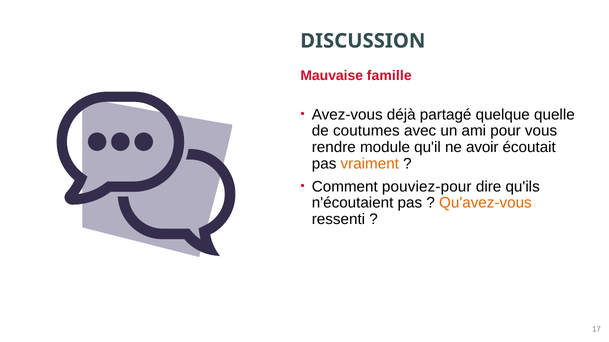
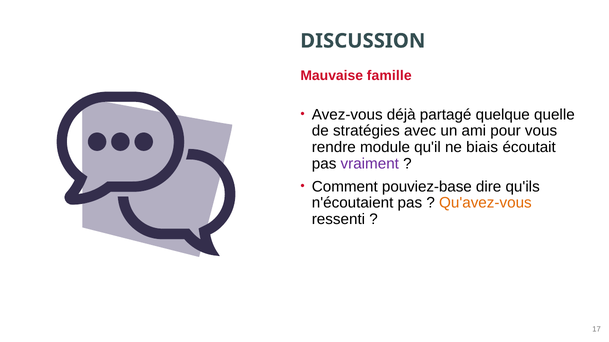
coutumes: coutumes -> stratégies (366, 131)
avoir: avoir -> biais (482, 148)
vraiment colour: orange -> purple (370, 164)
pouviez-pour: pouviez-pour -> pouviez-base (427, 187)
